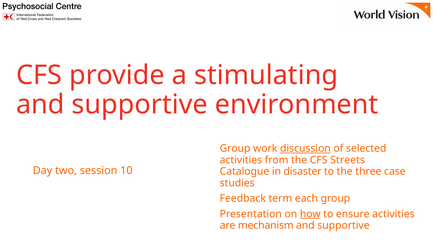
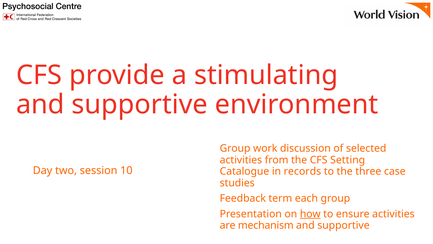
discussion underline: present -> none (305, 148)
Streets: Streets -> Setting (348, 160)
disaster: disaster -> records (302, 171)
